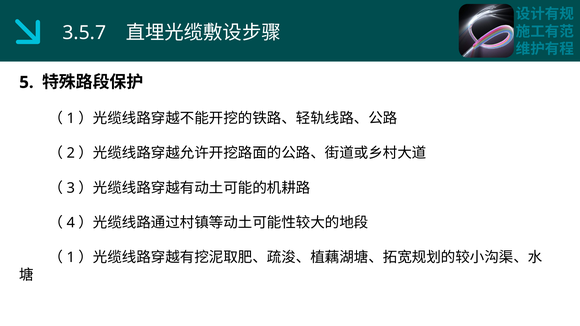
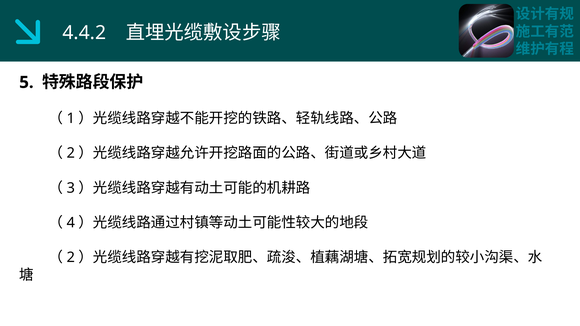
3.5.7: 3.5.7 -> 4.4.2 (84, 33)
1: 1 -> 2 (71, 258)
